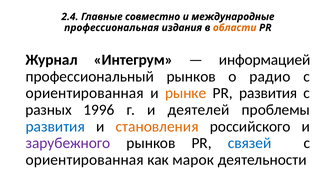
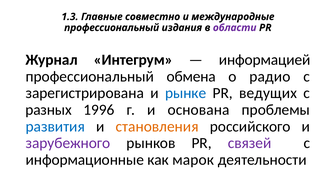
2.4: 2.4 -> 1.3 (70, 17)
профессиональная: профессиональная -> профессиональный (112, 28)
области colour: orange -> purple (235, 28)
профессиональный рынков: рынков -> обмена (191, 76)
ориентированная: ориентированная -> зарегистрирована (85, 93)
рынке colour: orange -> blue (186, 93)
PR развития: развития -> ведущих (268, 93)
деятелей: деятелей -> основана (199, 110)
связей colour: blue -> purple (250, 143)
ориентированная: ориентированная -> информационные (85, 160)
